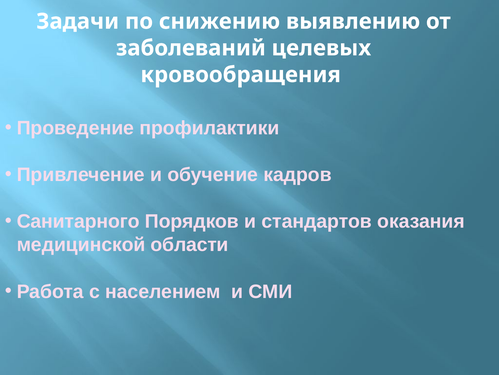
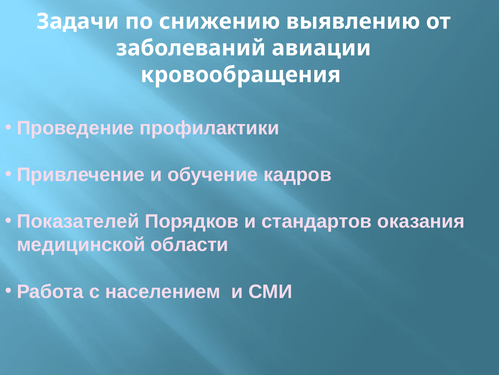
целевых: целевых -> авиации (321, 48)
Санитарного: Санитарного -> Показателей (78, 221)
